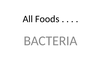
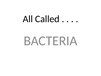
Foods: Foods -> Called (47, 19)
